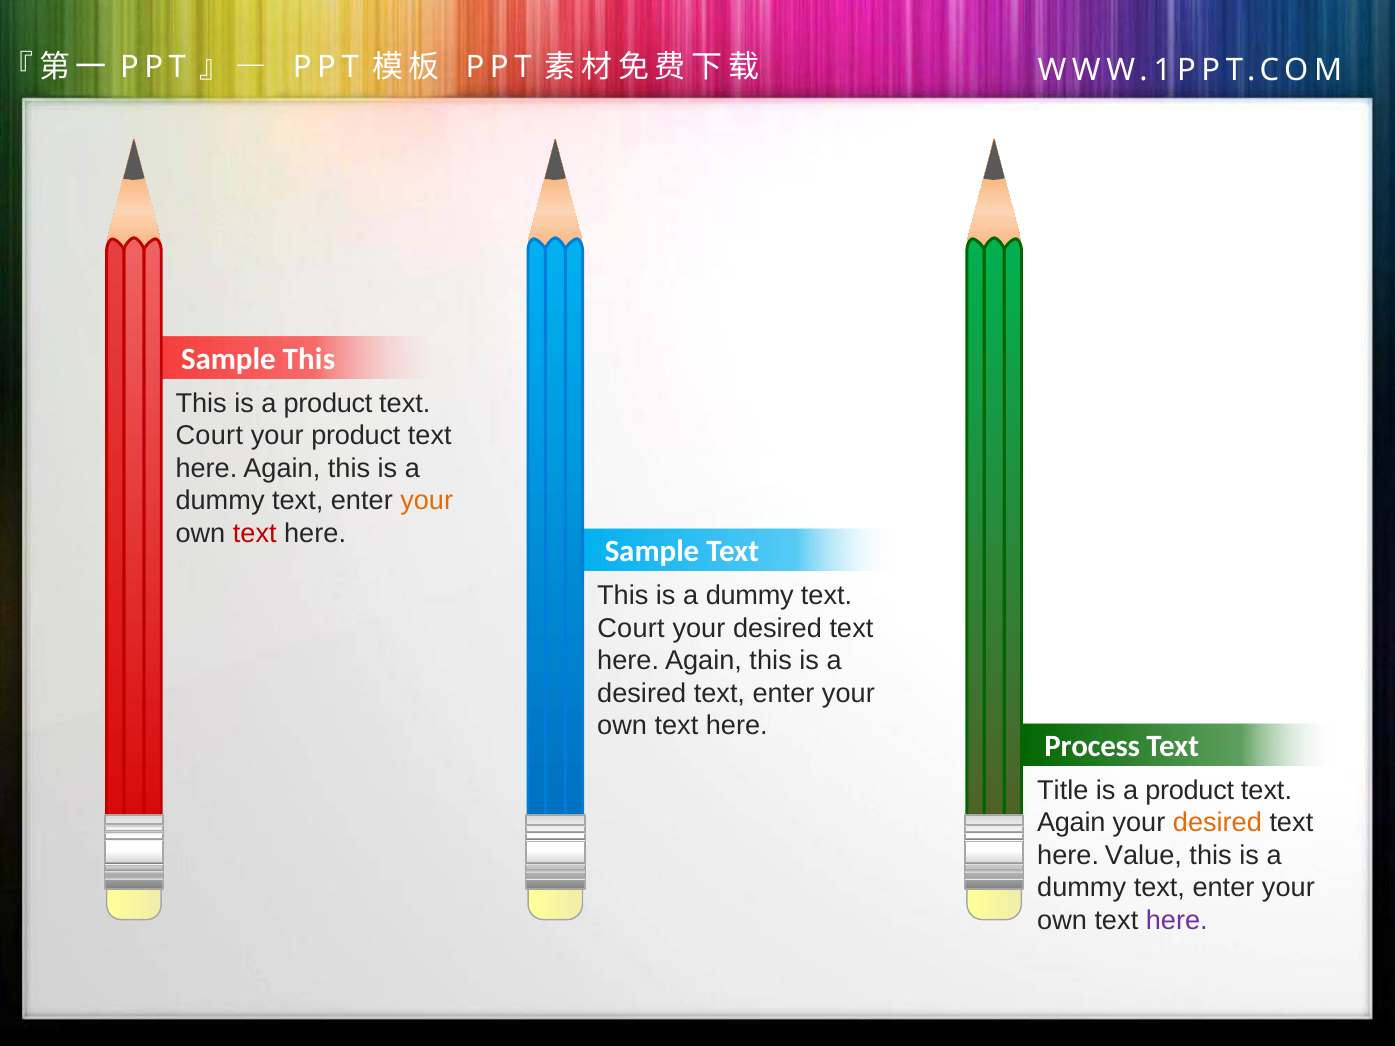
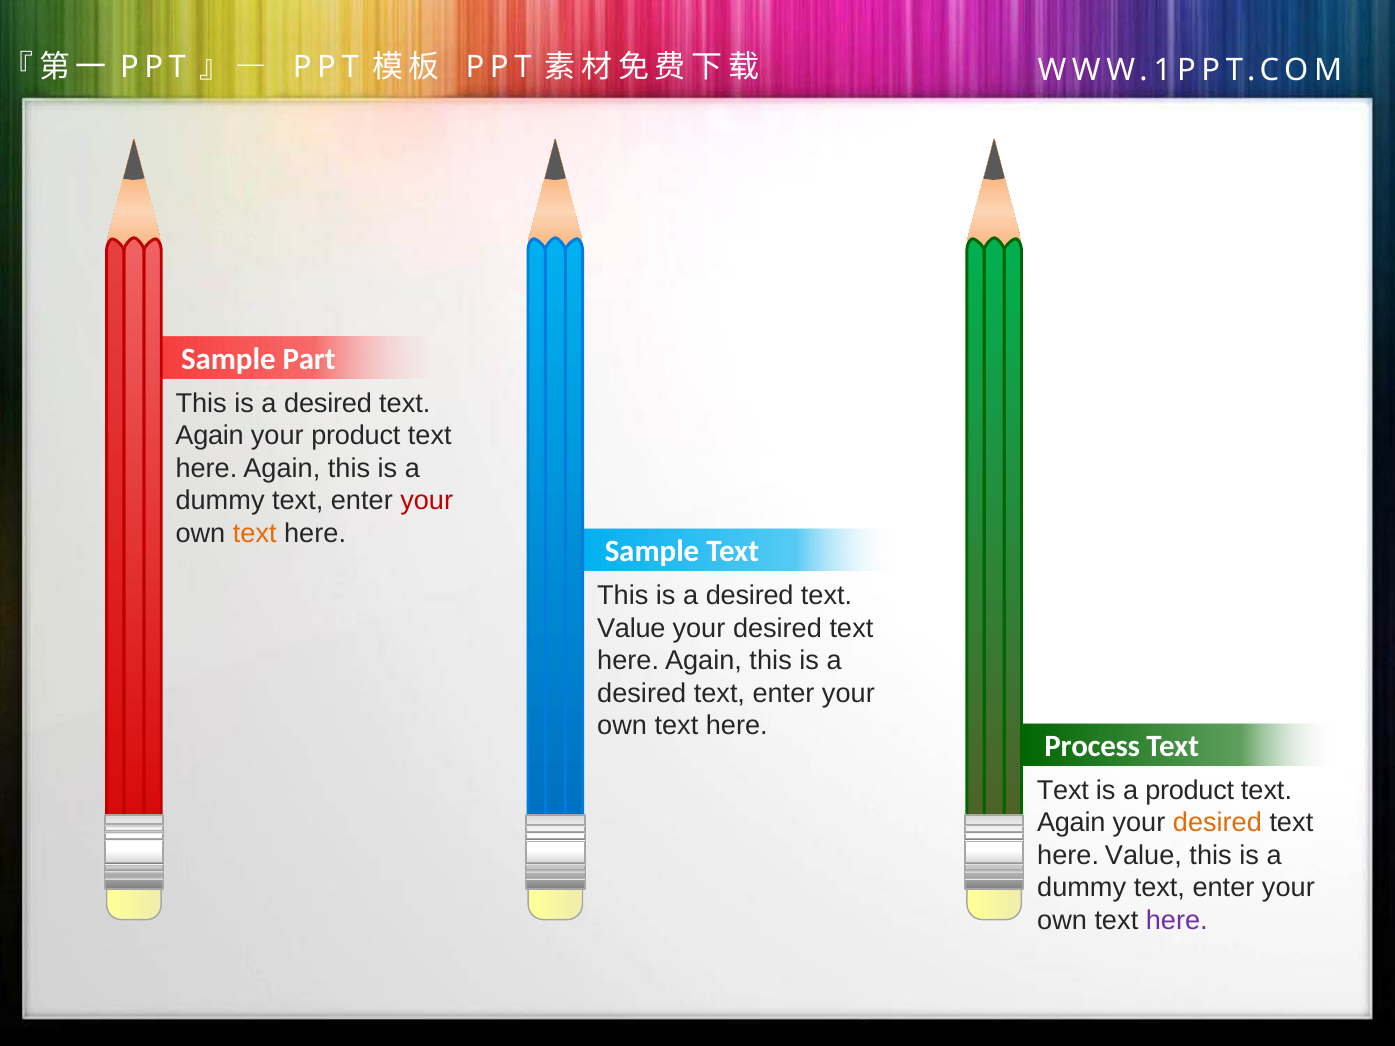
Sample This: This -> Part (309, 359)
product: product -> desired (328, 403)
Court: Court -> Again (210, 436)
your colour: orange -> red (427, 501)
text colour: red -> orange (255, 534)
dummy: dummy -> desired (750, 596)
Court: Court -> Value (631, 628)
Title: Title -> Text (1063, 790)
